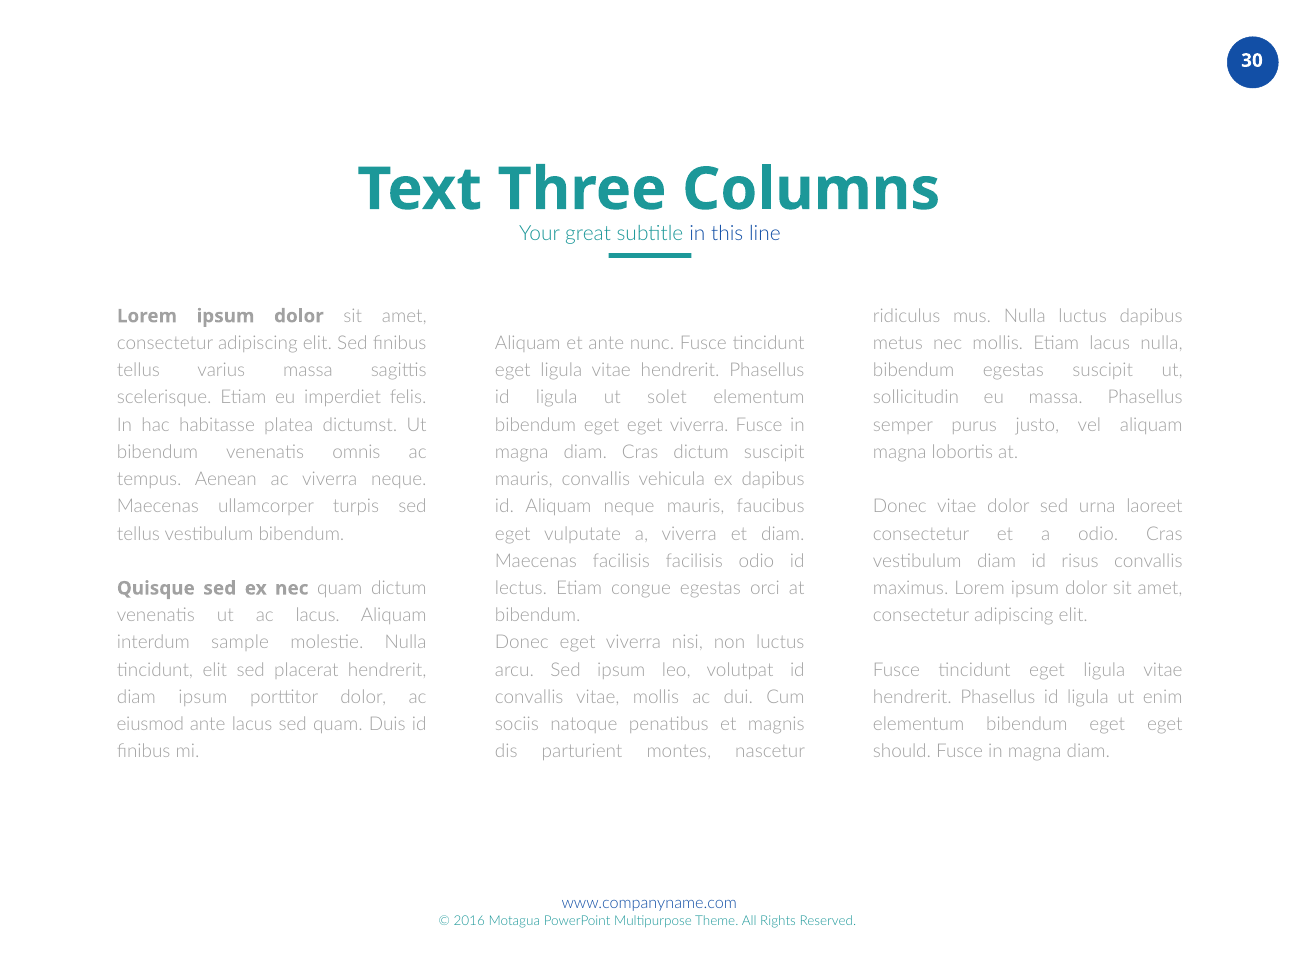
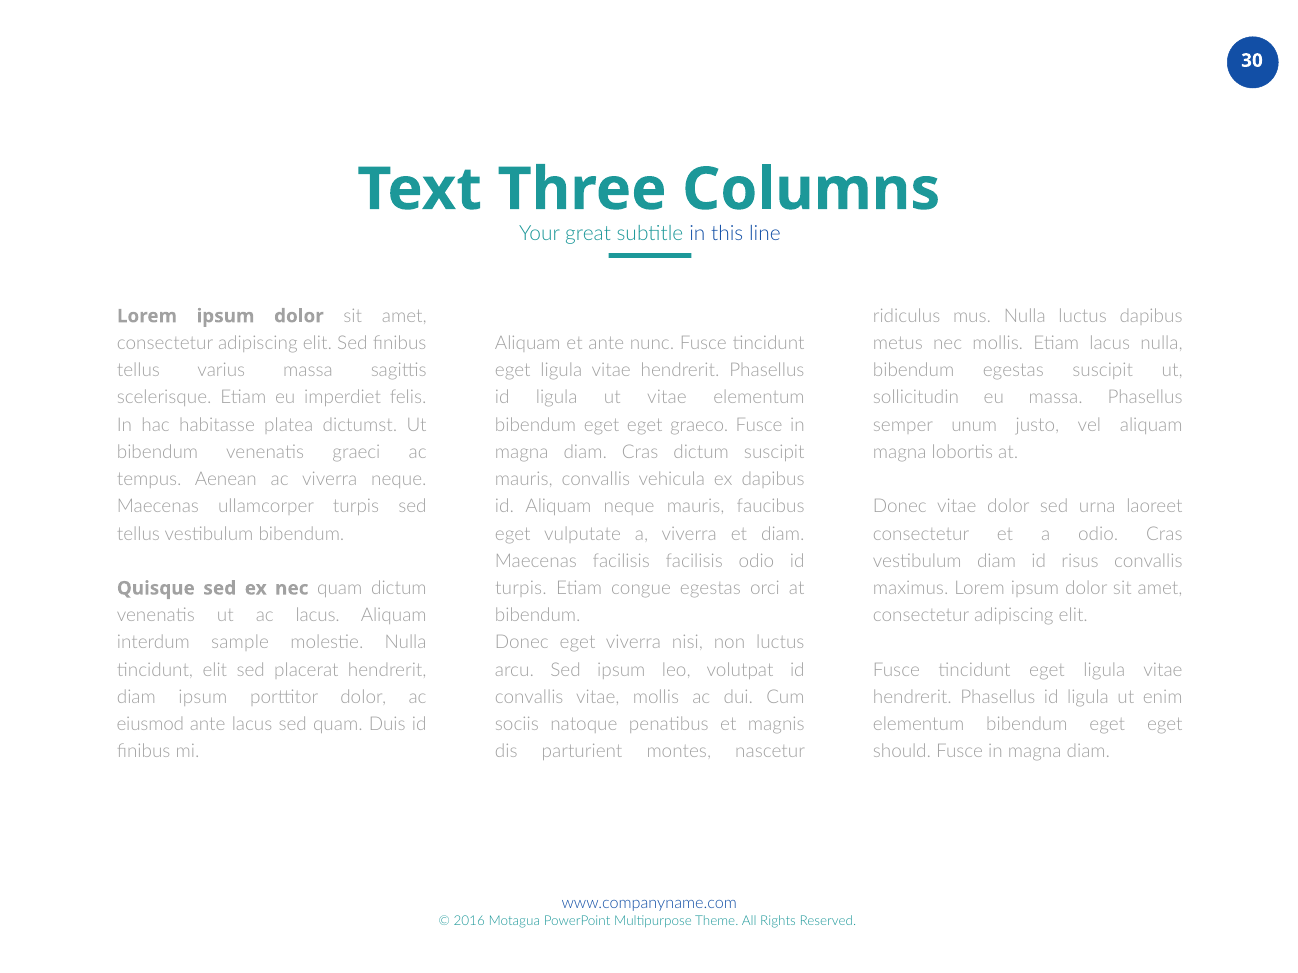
ut solet: solet -> vitae (667, 398)
eget eget viverra: viverra -> graeco (699, 425)
purus: purus -> unum (974, 425)
omnis: omnis -> graeci (356, 452)
lectus: lectus -> turpis (521, 589)
